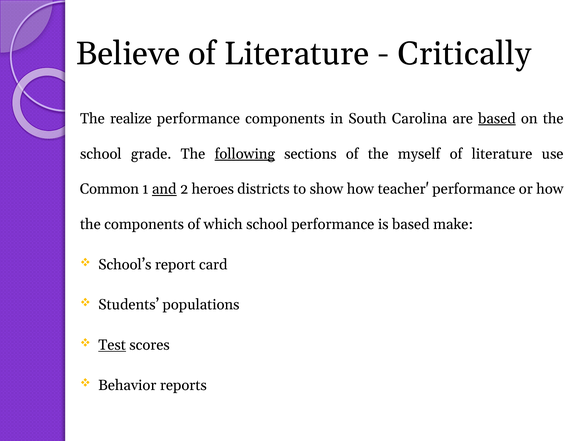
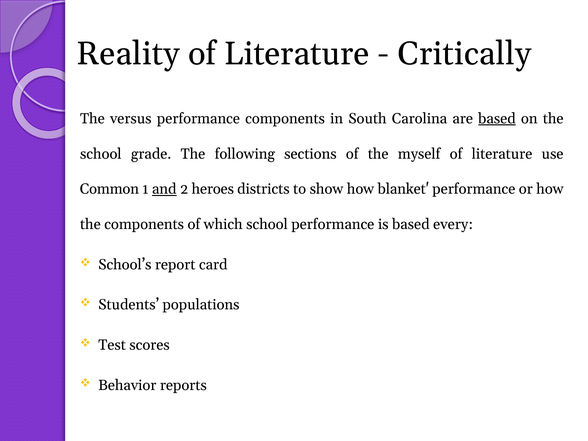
Believe: Believe -> Reality (128, 54)
realize: realize -> versus (131, 119)
following underline: present -> none (245, 154)
teacher: teacher -> blanket (403, 189)
make: make -> every (453, 224)
Test underline: present -> none (112, 345)
